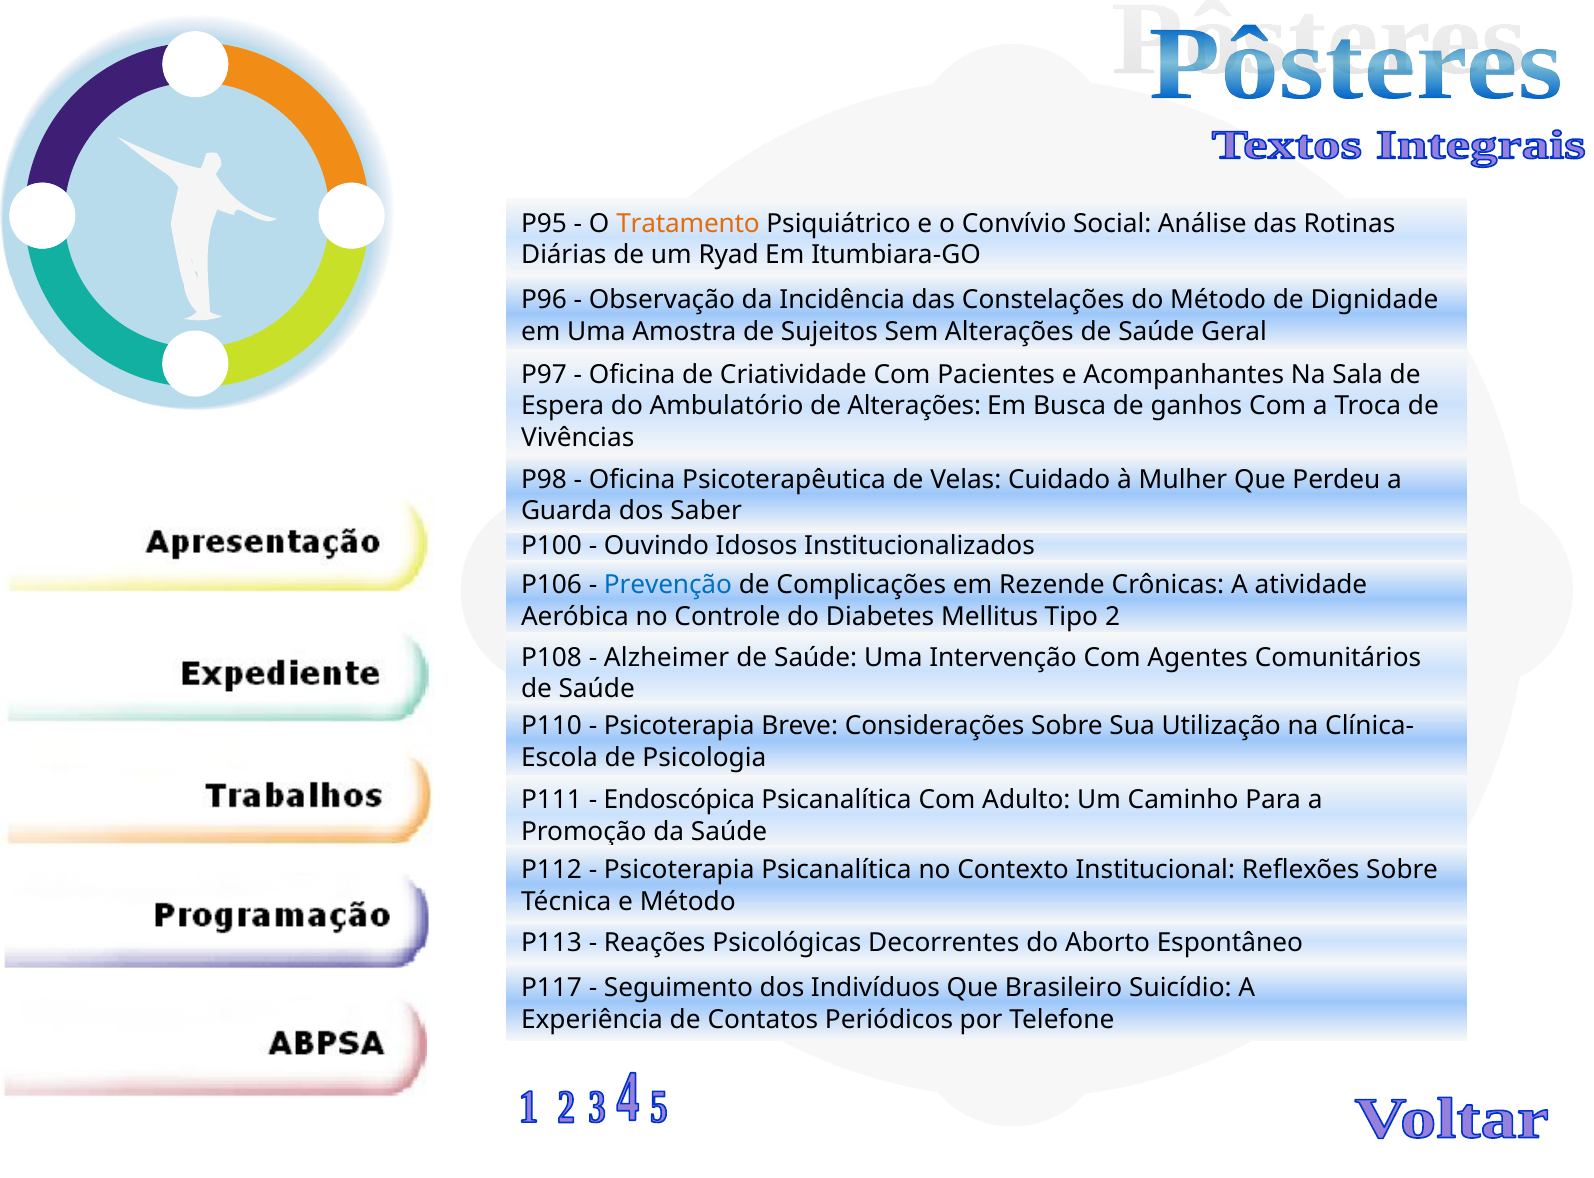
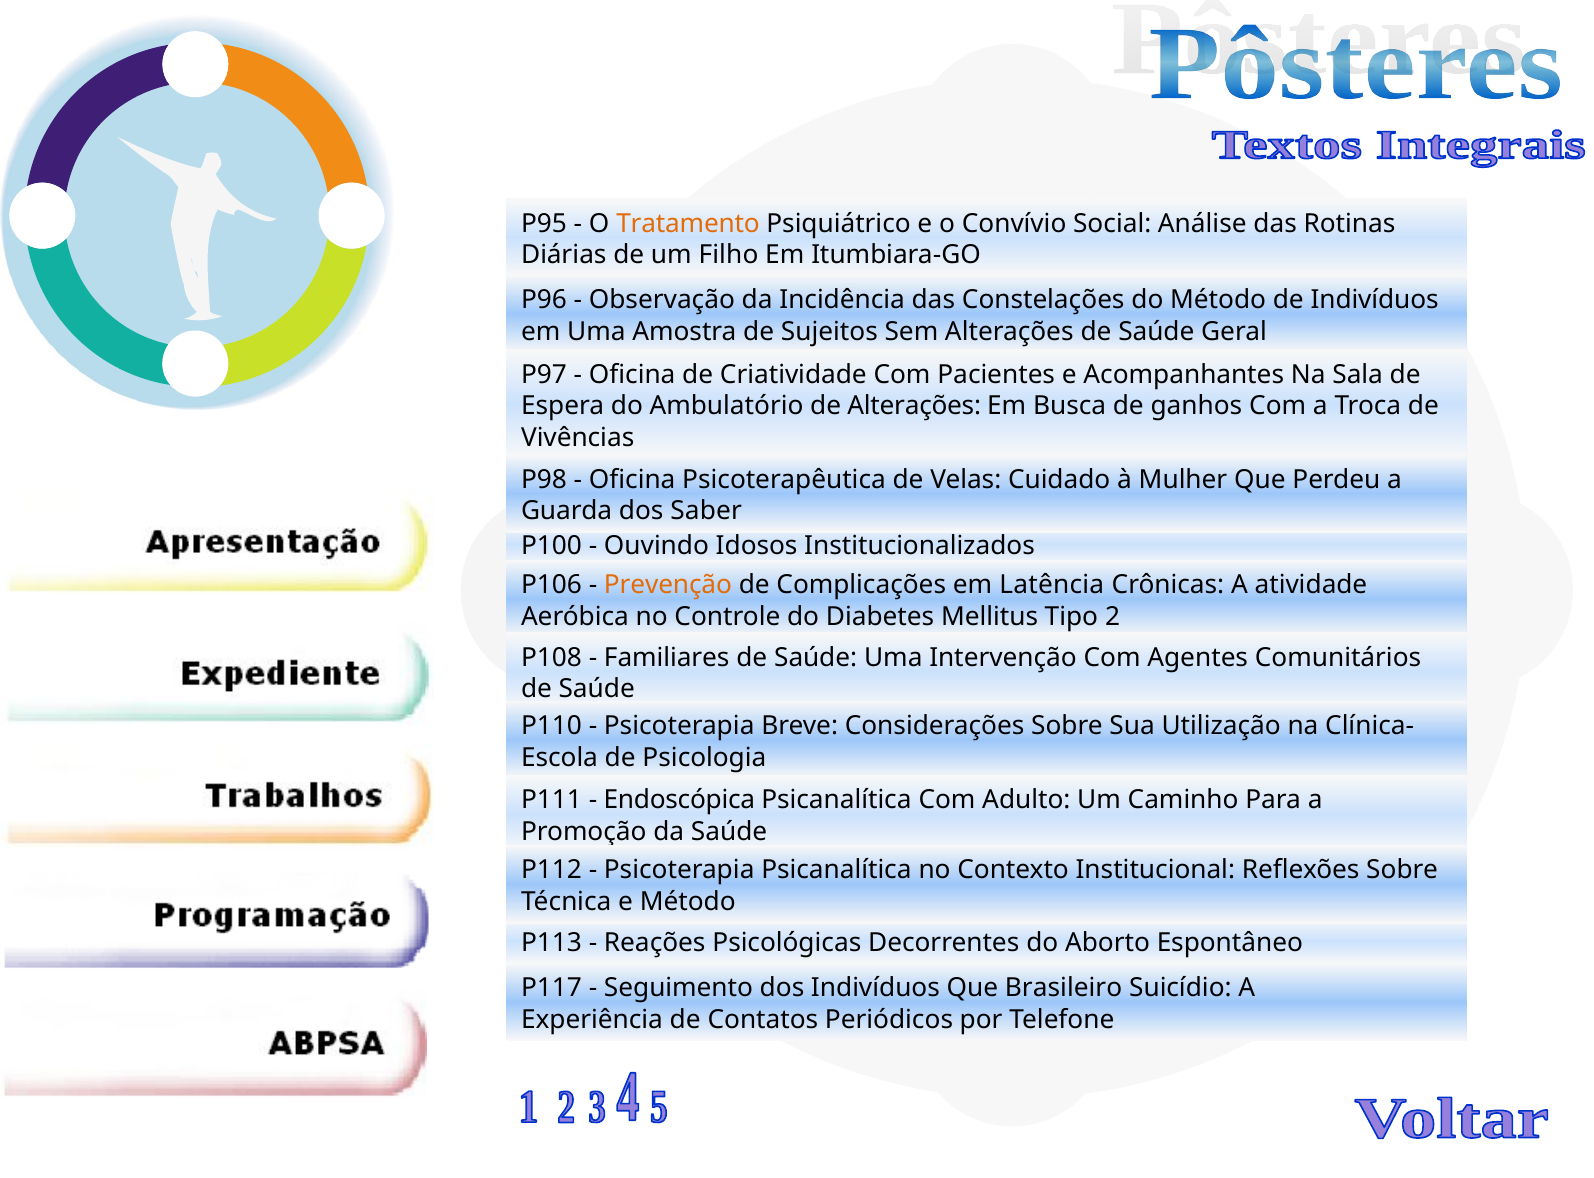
Ryad: Ryad -> Filho (728, 255)
de Dignidade: Dignidade -> Indivíduos (1375, 300)
Prevenção colour: blue -> orange (668, 585)
Rezende: Rezende -> Latência (1052, 585)
Alzheimer: Alzheimer -> Familiares (667, 658)
